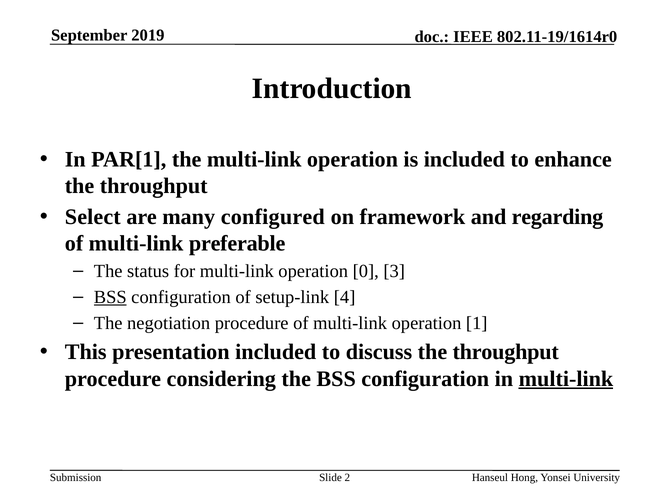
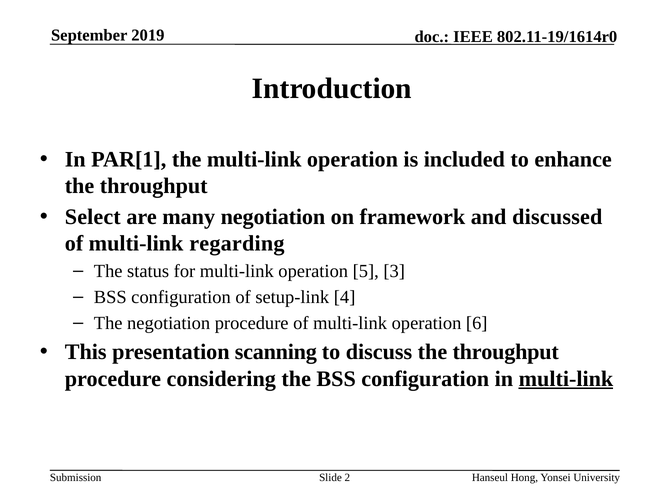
many configured: configured -> negotiation (273, 217)
regarding: regarding -> discussed (557, 217)
preferable: preferable -> regarding (237, 244)
0: 0 -> 5 (366, 271)
BSS underline: present -> none (110, 297)
1: 1 -> 6 (477, 323)
presentation included: included -> scanning (276, 352)
